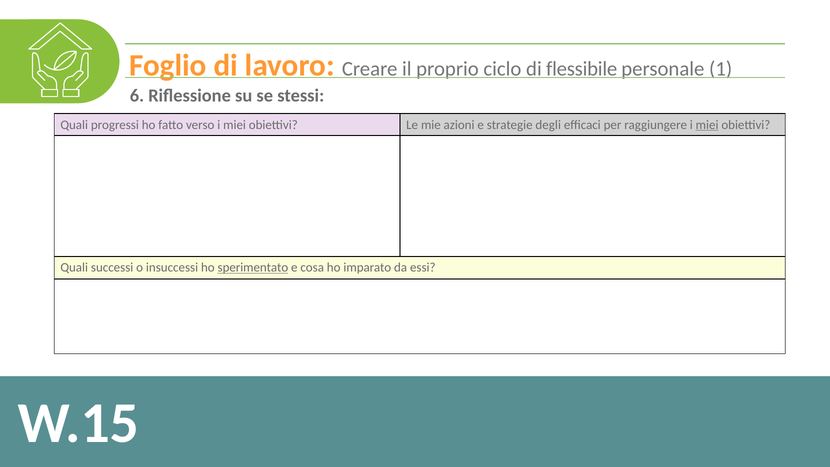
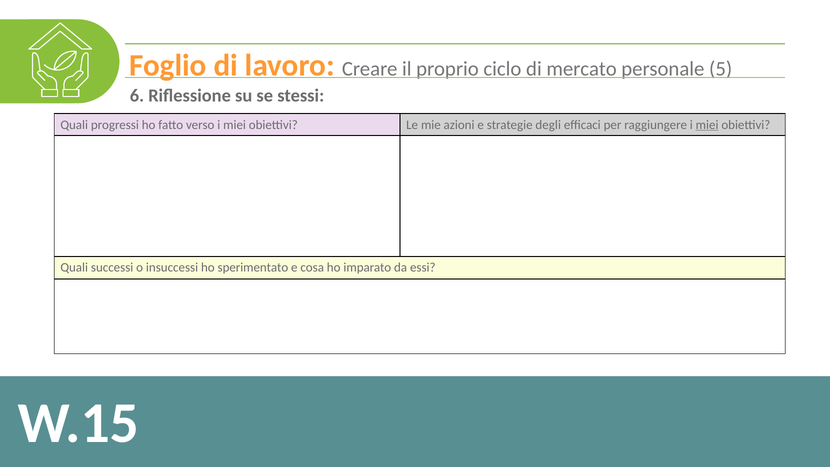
flessibile: flessibile -> mercato (582, 69)
1: 1 -> 5 (721, 69)
sperimentato underline: present -> none (253, 268)
